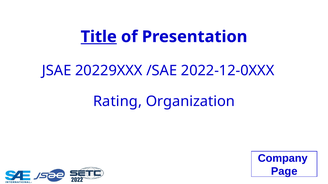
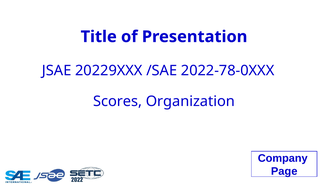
Title underline: present -> none (99, 37)
2022-12-0XXX: 2022-12-0XXX -> 2022-78-0XXX (228, 71)
Rating: Rating -> Scores (118, 102)
